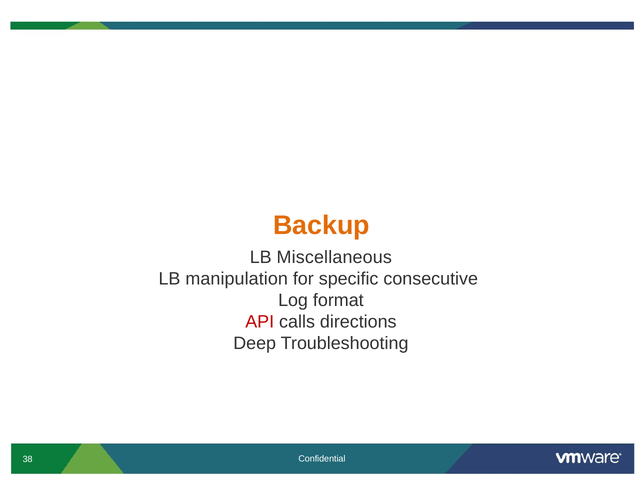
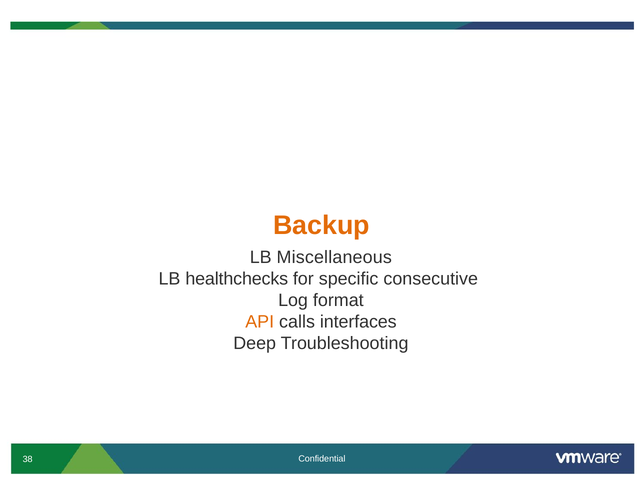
manipulation: manipulation -> healthchecks (237, 279)
API colour: red -> orange (260, 322)
directions: directions -> interfaces (358, 322)
